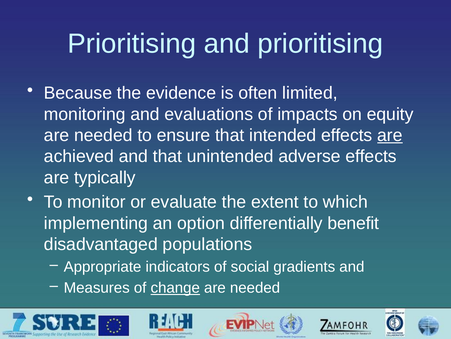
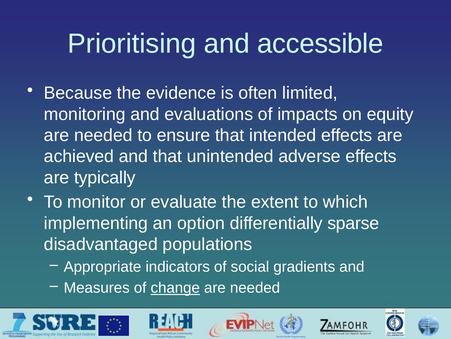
and prioritising: prioritising -> accessible (320, 44)
are underline: present -> none (390, 135)
benefit: benefit -> sparse (353, 223)
